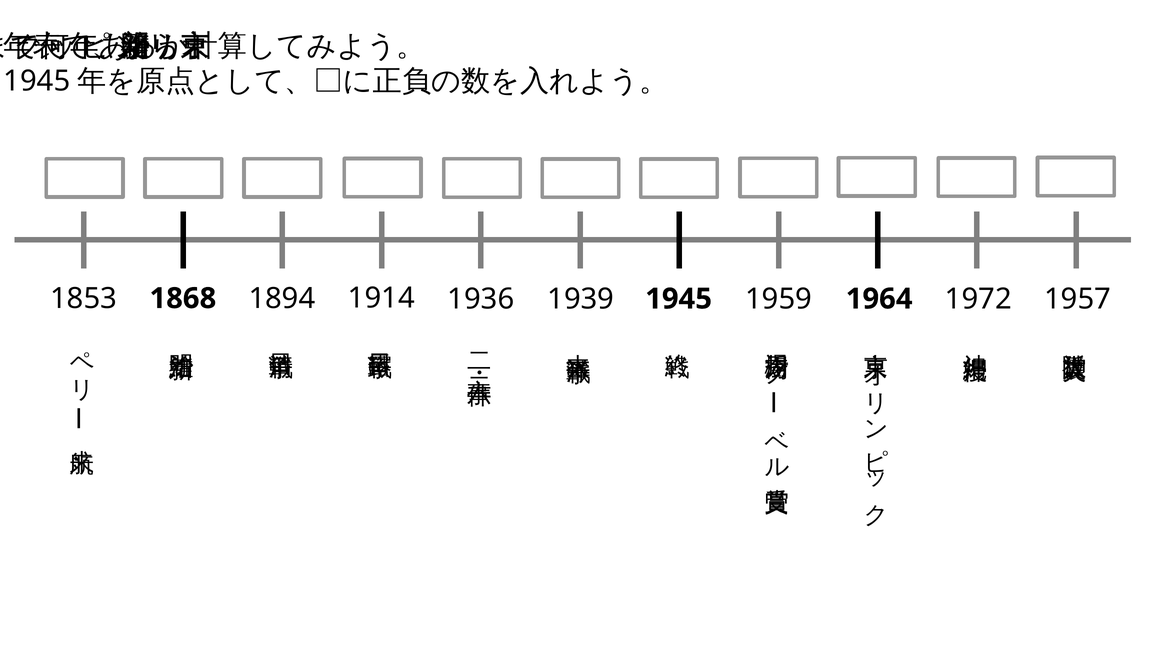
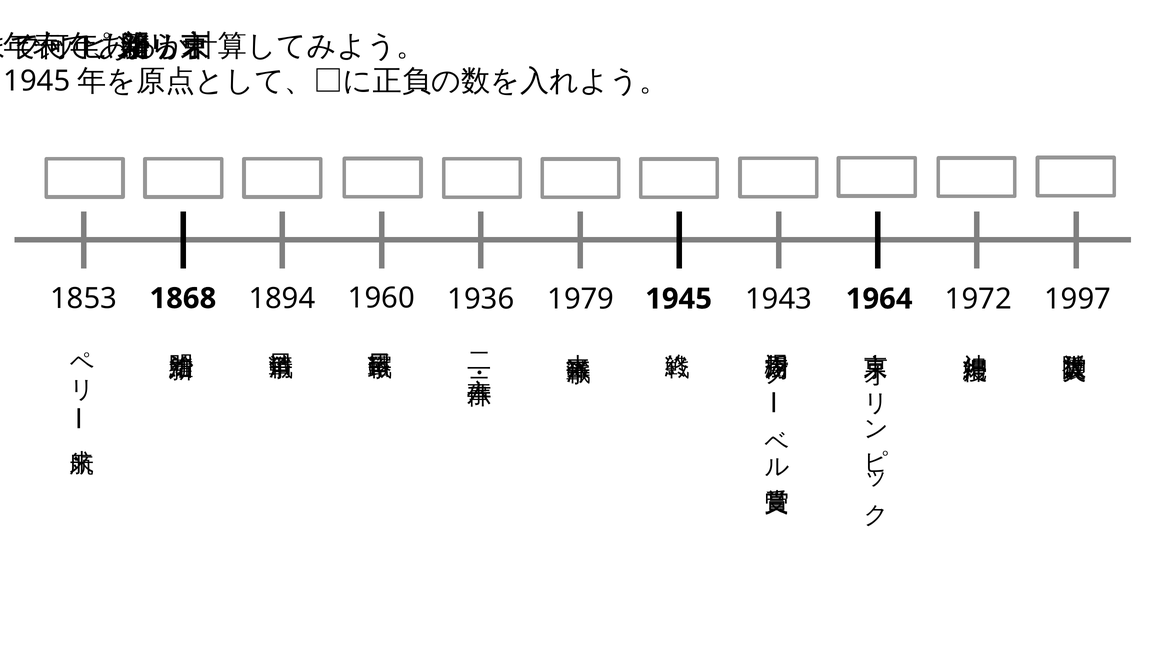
1914: 1914 -> 1960 (381, 298)
1939: 1939 -> 1979 (581, 299)
1959: 1959 -> 1943 (779, 299)
1957: 1957 -> 1997 (1078, 299)
